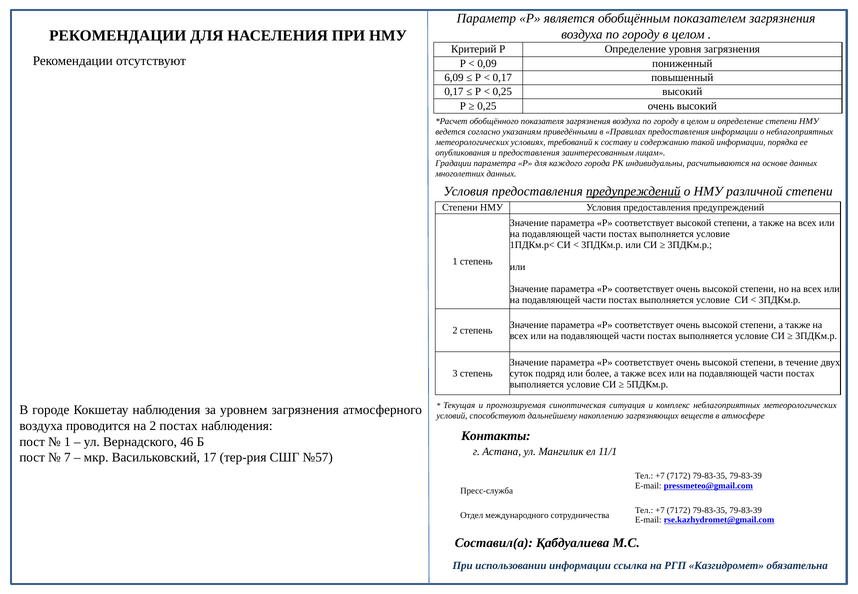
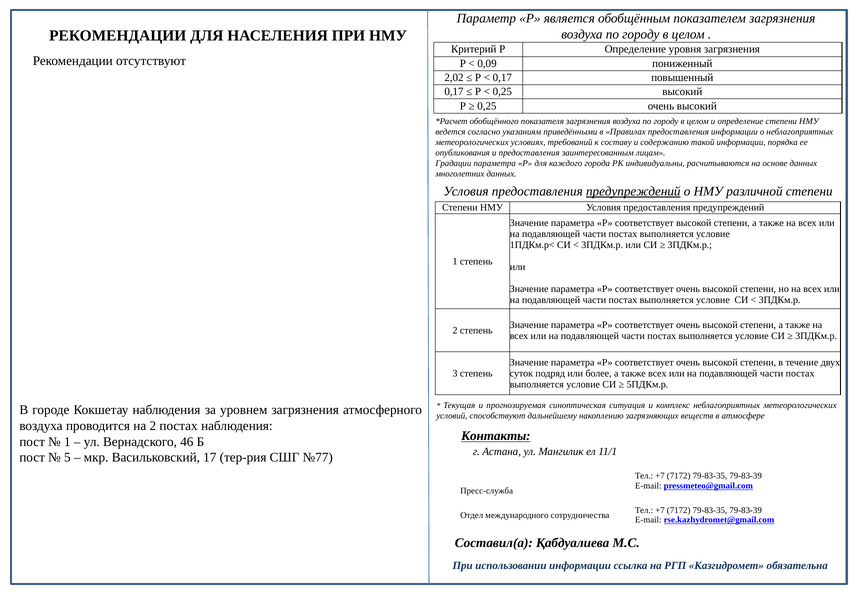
6,09: 6,09 -> 2,02 (454, 78)
Контакты underline: none -> present (496, 436)
7: 7 -> 5 (67, 458)
№57: №57 -> №77 (318, 458)
